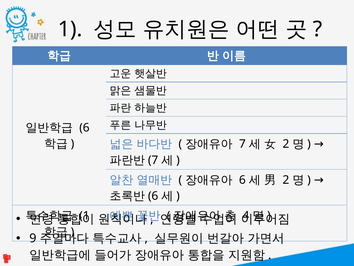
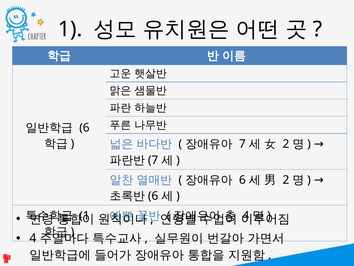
9: 9 -> 4 (33, 238)
